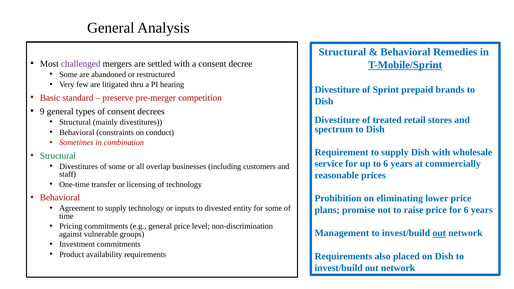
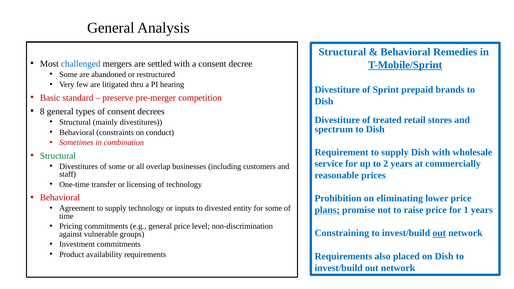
challenged colour: purple -> blue (81, 64)
9: 9 -> 8 (42, 111)
to 6: 6 -> 2 (386, 164)
plans underline: none -> present (327, 210)
for 6: 6 -> 1 (466, 210)
Management: Management -> Constraining (342, 233)
